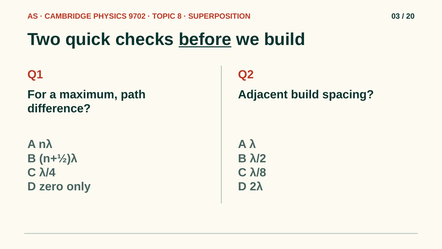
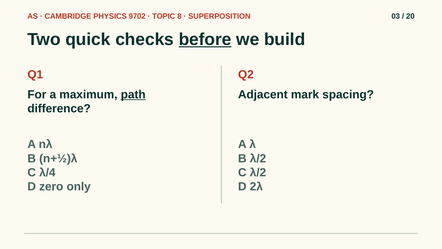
path underline: none -> present (133, 94)
Adjacent build: build -> mark (305, 94)
C λ/8: λ/8 -> λ/2 (258, 172)
